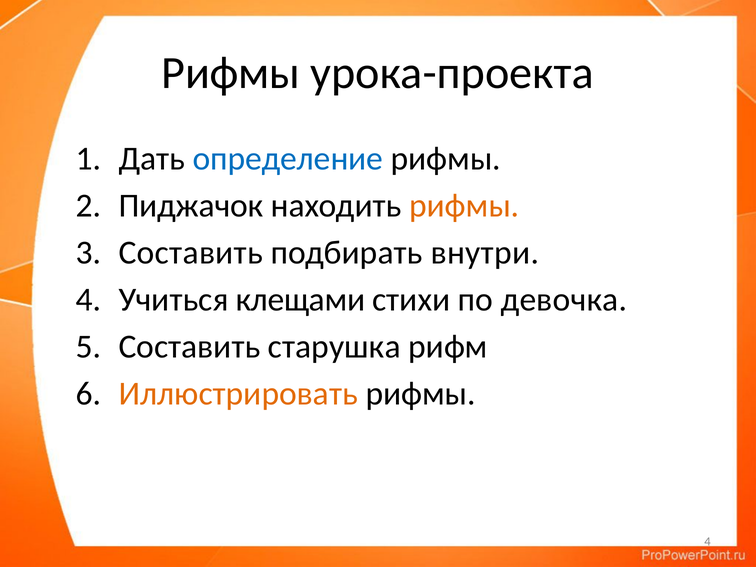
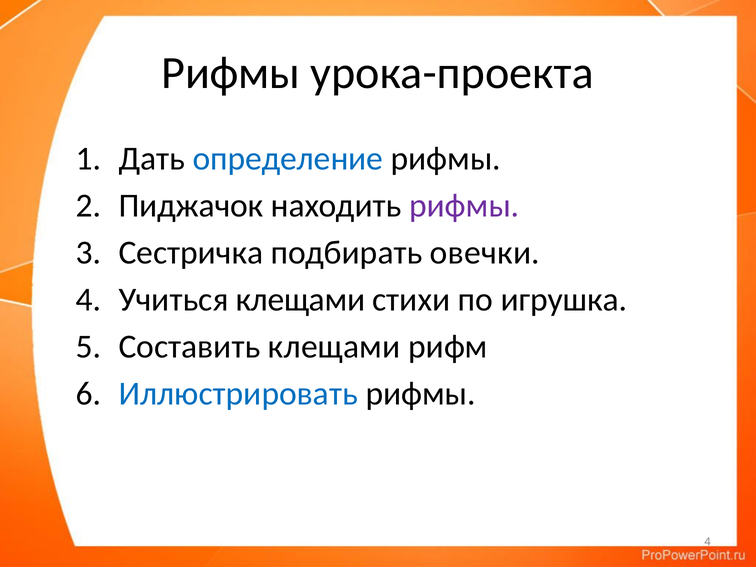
рифмы colour: orange -> purple (464, 206)
Составить: Составить -> Сестричка (191, 253)
внутри: внутри -> овечки (485, 253)
девочка: девочка -> игрушка (564, 300)
Составить старушка: старушка -> клещами (334, 347)
Иллюстрировать colour: orange -> blue (238, 394)
